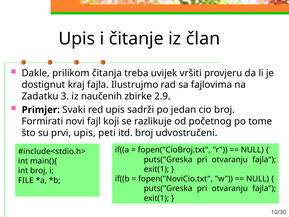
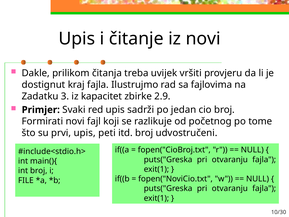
iz član: član -> novi (203, 39)
naučenih: naučenih -> kapacitet (102, 96)
